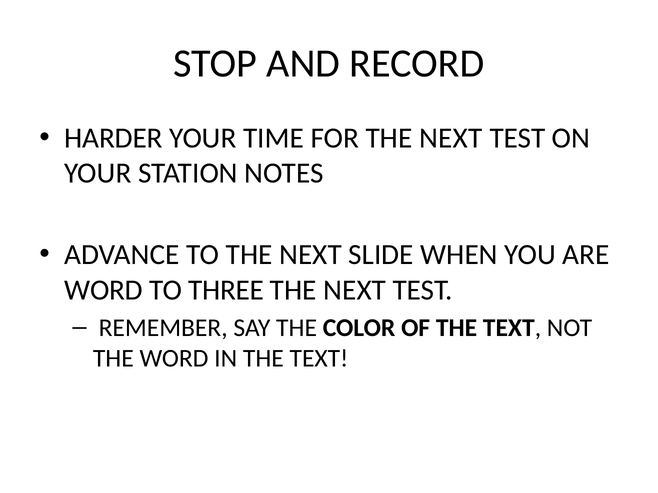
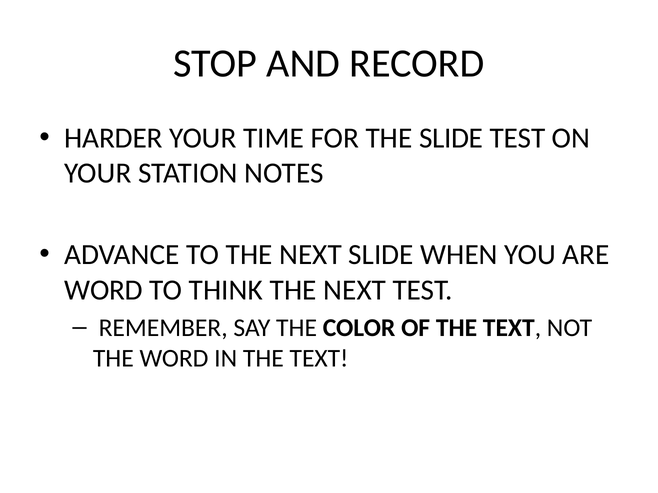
FOR THE NEXT: NEXT -> SLIDE (451, 138)
THREE: THREE -> THINK (226, 290)
